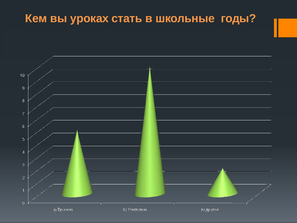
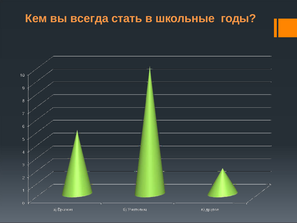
уроках: уроках -> всегда (89, 19)
